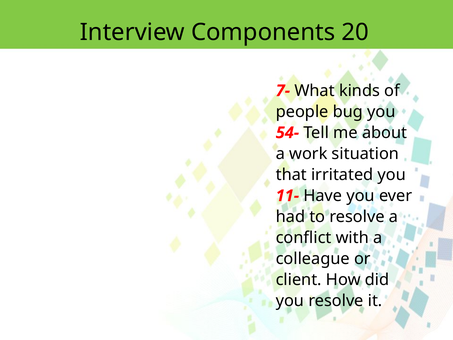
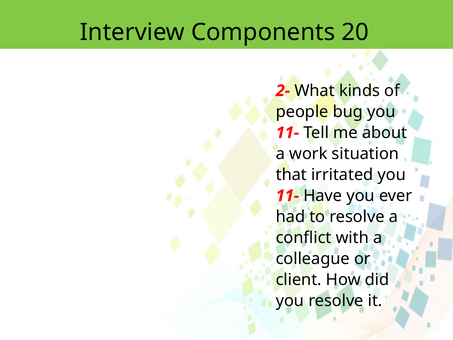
7-: 7- -> 2- (283, 91)
54-: 54- -> 11- (287, 133)
